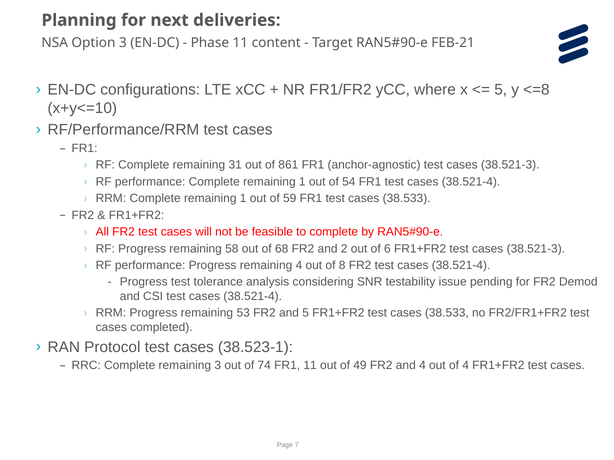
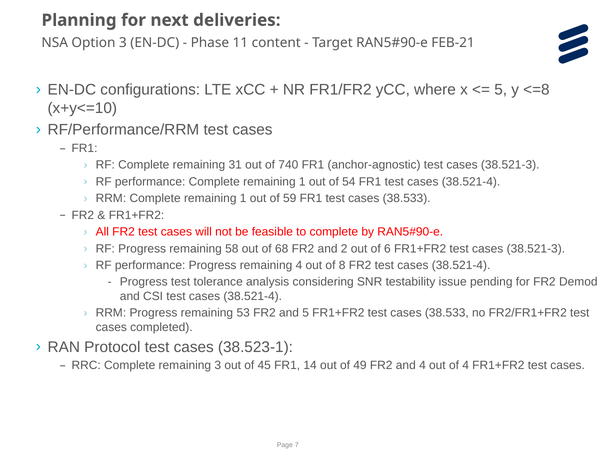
861: 861 -> 740 (288, 165)
74: 74 -> 45 (264, 366)
FR1 11: 11 -> 14 (310, 366)
